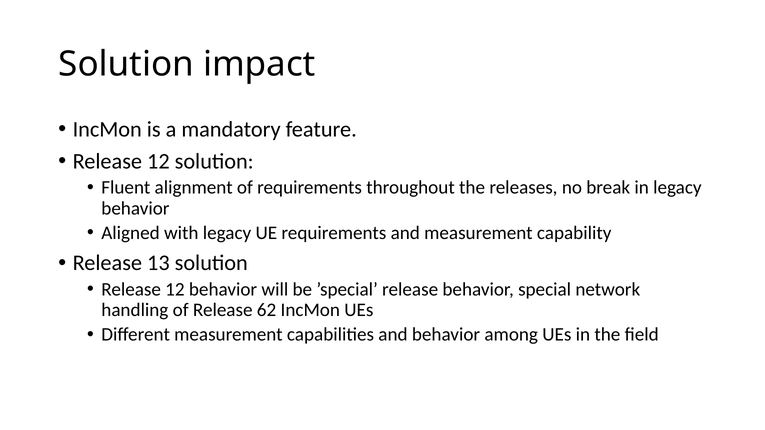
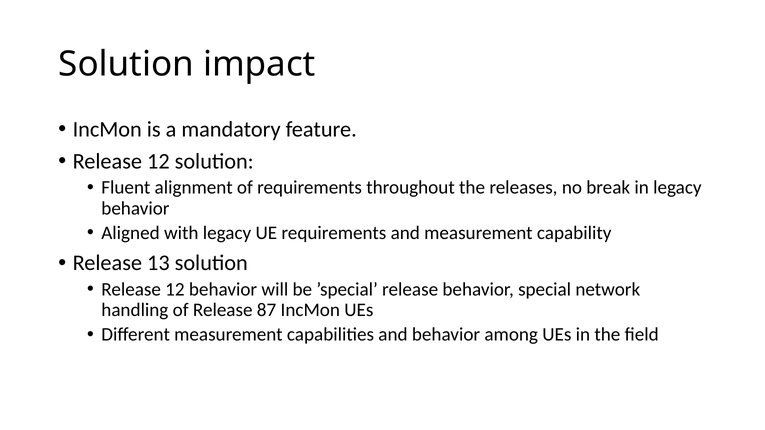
62: 62 -> 87 (267, 310)
